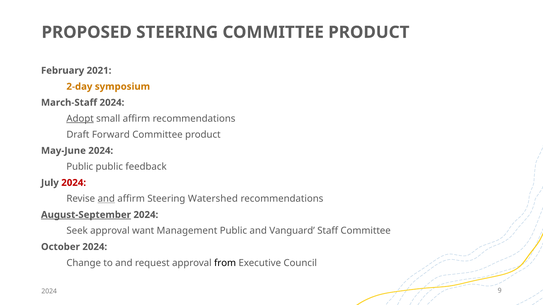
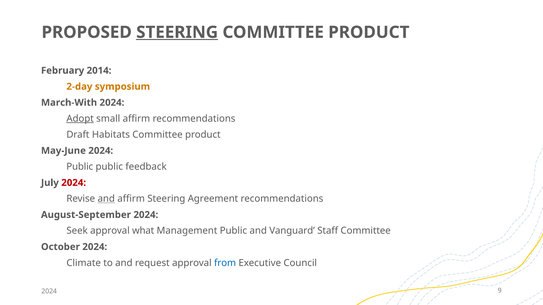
STEERING underline: none -> present (177, 32)
2021: 2021 -> 2014 (99, 71)
March-Staff: March-Staff -> March-With (69, 103)
Forward: Forward -> Habitats (111, 135)
Watershed: Watershed -> Agreement (213, 199)
August-September underline: present -> none (86, 215)
want: want -> what (143, 231)
Change: Change -> Climate (84, 263)
from colour: black -> blue (225, 263)
